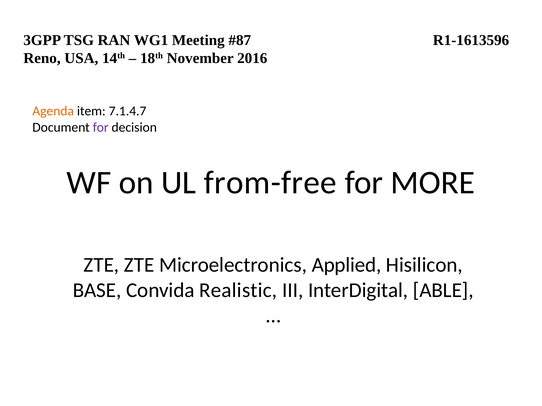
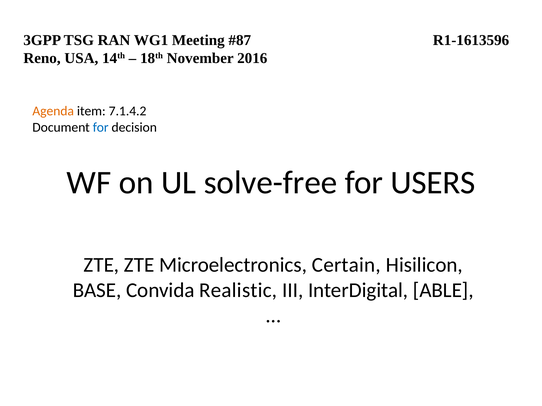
7.1.4.7: 7.1.4.7 -> 7.1.4.2 (128, 111)
for colour: purple -> blue (101, 127)
from-free: from-free -> solve-free (271, 183)
MORE: MORE -> USERS (433, 183)
Applied: Applied -> Certain (346, 265)
